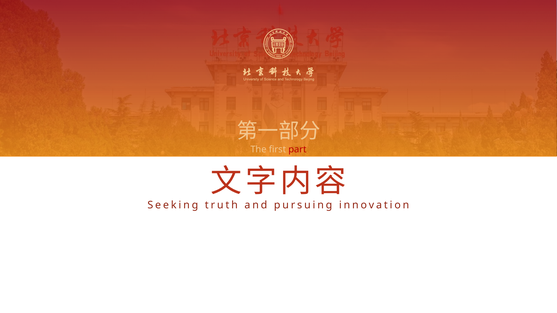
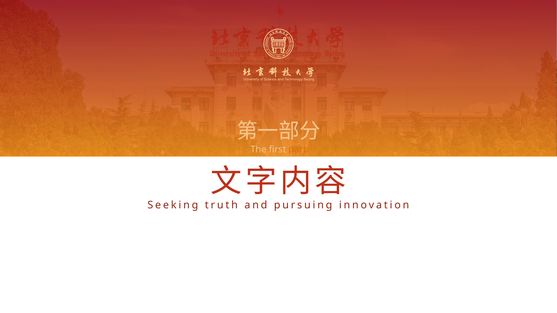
part colour: red -> orange (297, 149)
